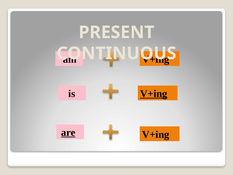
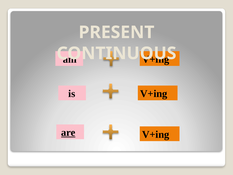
V+ing underline: present -> none (154, 94)
